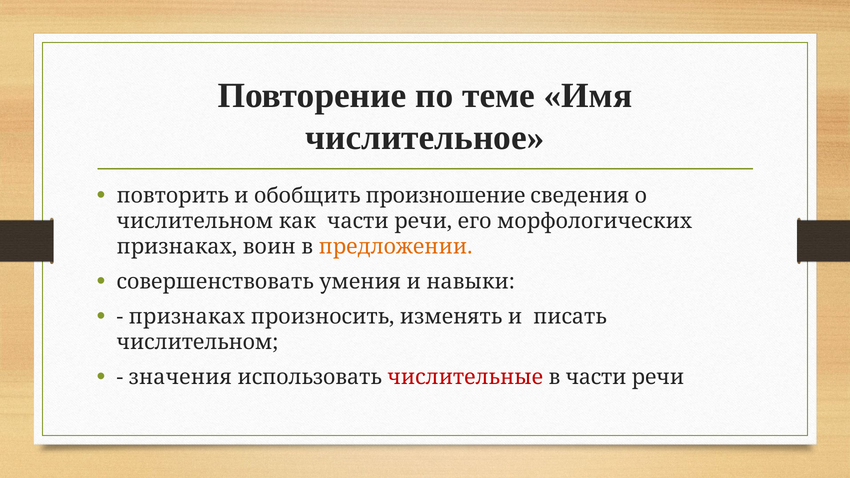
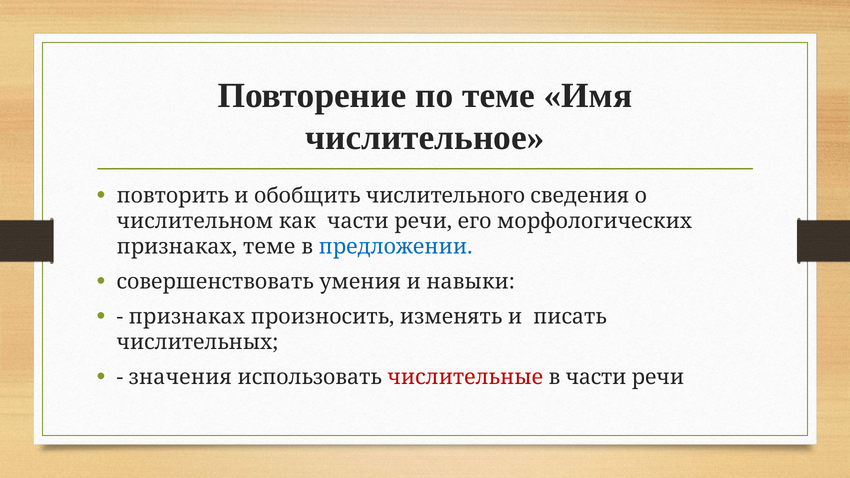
произношение: произношение -> числительного (445, 196)
признаках воин: воин -> теме (269, 247)
предложении colour: orange -> blue (396, 247)
числительном: числительном -> числительных (198, 342)
